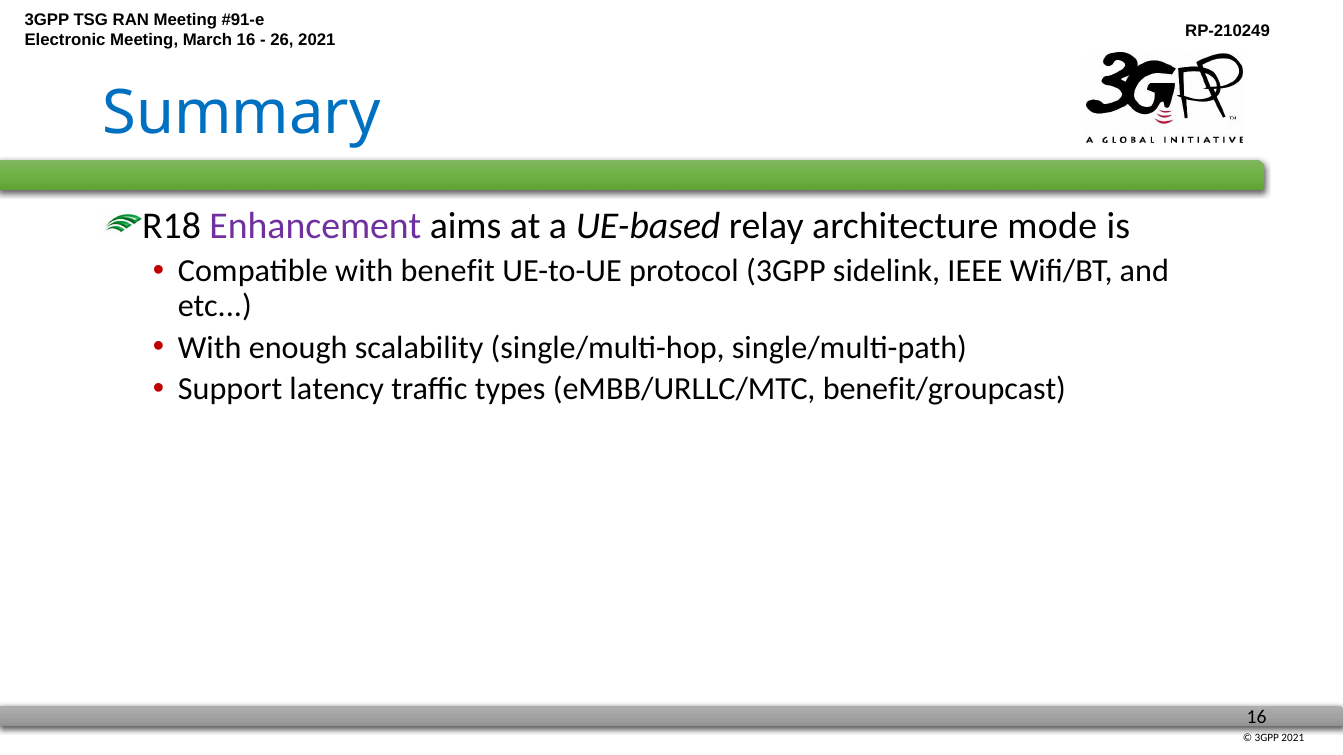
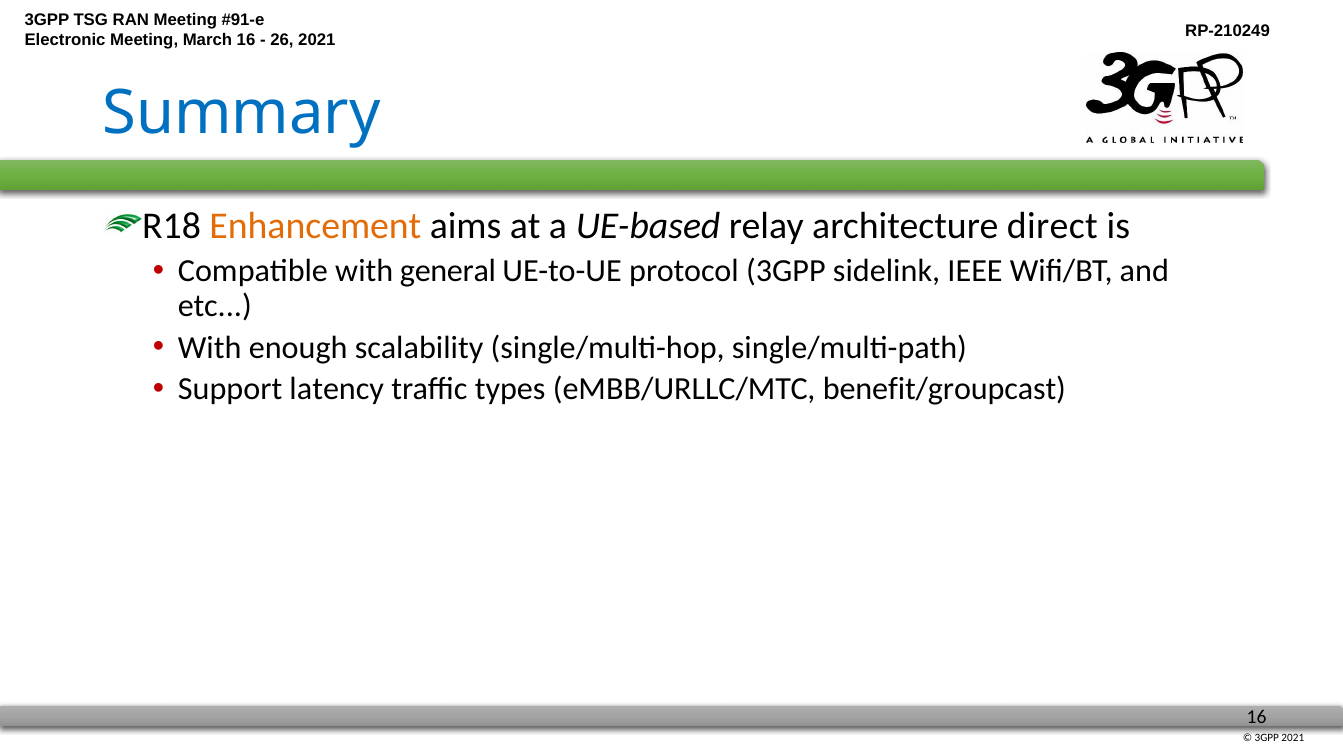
Enhancement colour: purple -> orange (315, 226)
mode: mode -> direct (1052, 226)
benefit: benefit -> general (448, 271)
